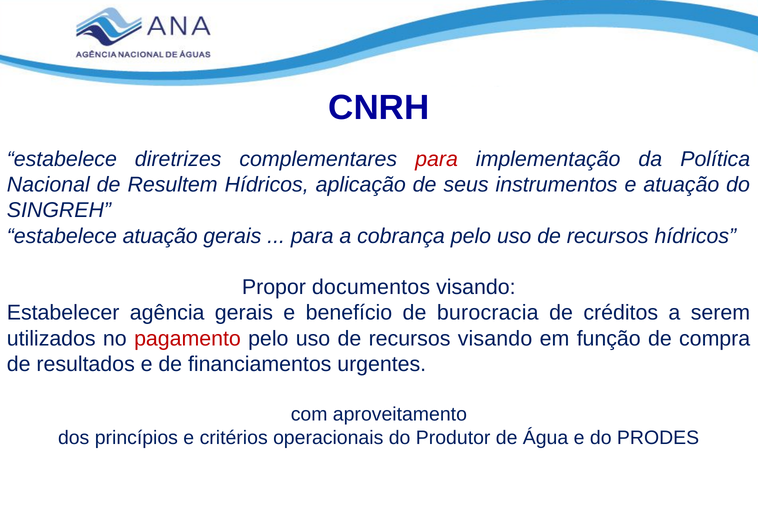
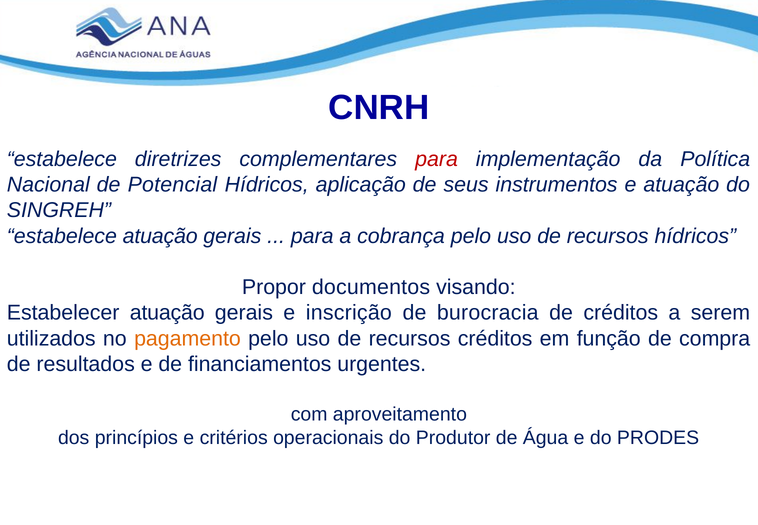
Resultem: Resultem -> Potencial (172, 185)
Estabelecer agência: agência -> atuação (167, 313)
benefício: benefício -> inscrição (349, 313)
pagamento colour: red -> orange (188, 338)
recursos visando: visando -> créditos (495, 338)
